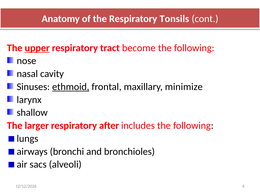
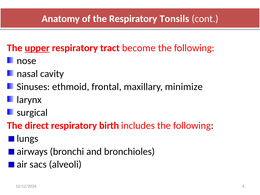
ethmoid underline: present -> none (71, 87)
shallow: shallow -> surgical (32, 113)
larger: larger -> direct (37, 126)
after: after -> birth (109, 126)
